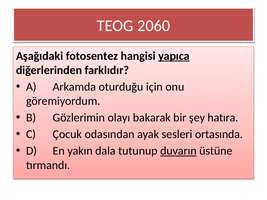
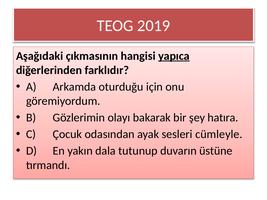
2060: 2060 -> 2019 (154, 26)
fotosentez: fotosentez -> çıkmasının (92, 56)
ortasında: ortasında -> cümleyle (219, 134)
duvarın underline: present -> none (178, 151)
